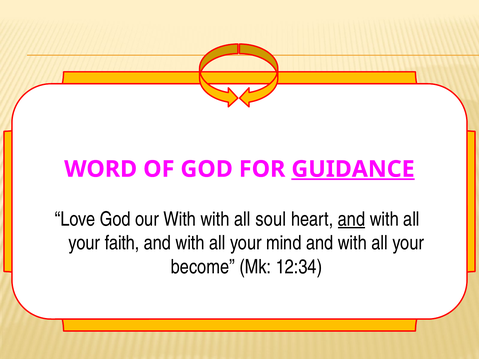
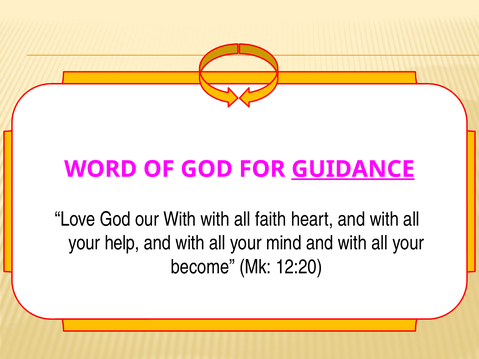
soul: soul -> faith (271, 219)
and underline: present -> none (352, 219)
faith: faith -> help (122, 243)
12:34: 12:34 -> 12:20 (299, 267)
